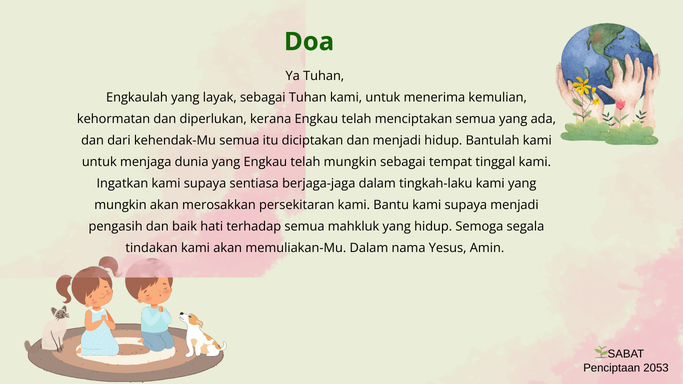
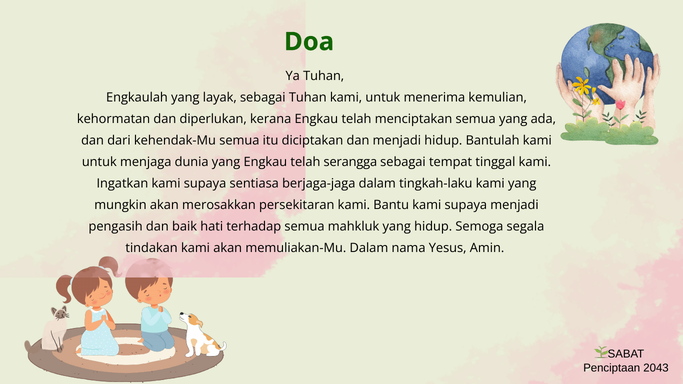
telah mungkin: mungkin -> serangga (350, 162)
2053: 2053 -> 2043 (656, 368)
